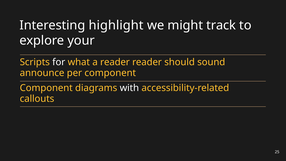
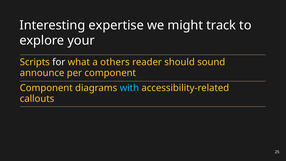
highlight: highlight -> expertise (116, 25)
a reader: reader -> others (115, 62)
with colour: white -> light blue (129, 88)
